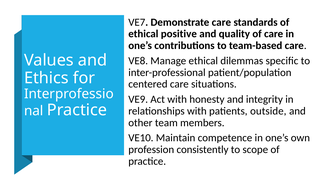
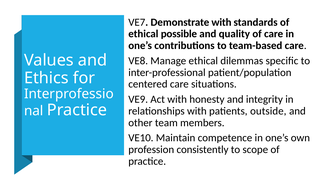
Demonstrate care: care -> with (221, 22)
positive: positive -> possible (179, 34)
